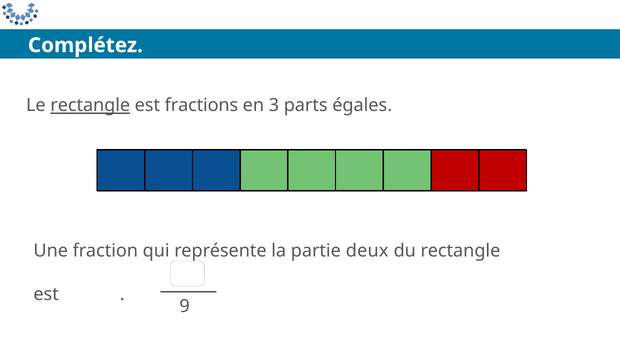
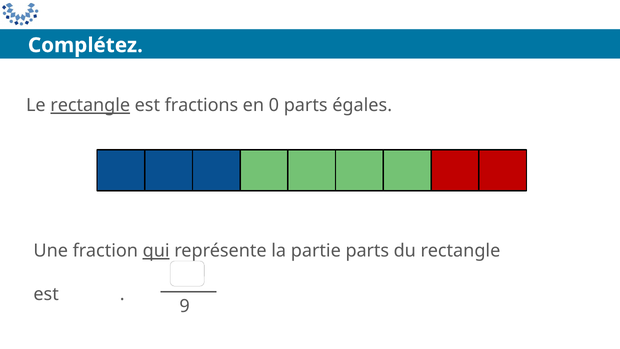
3: 3 -> 0 (274, 105)
qui underline: none -> present (156, 251)
partie deux: deux -> parts (367, 251)
